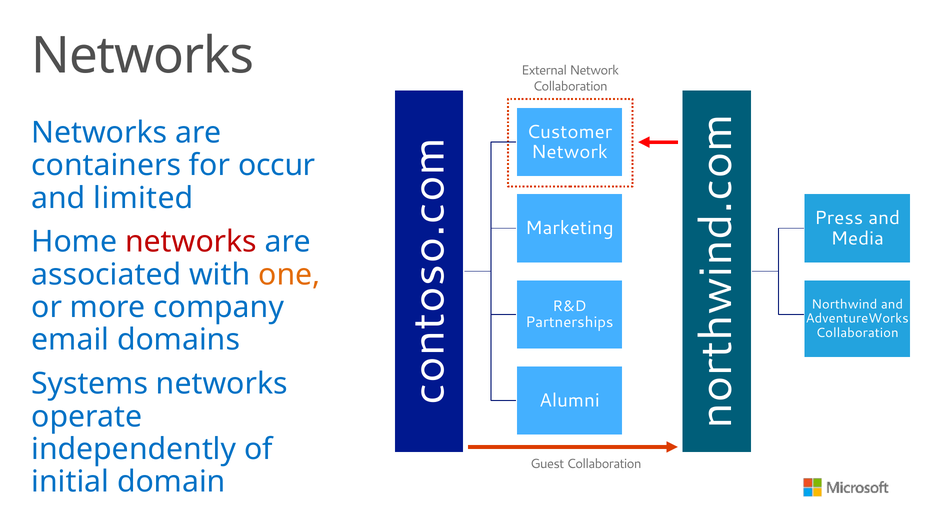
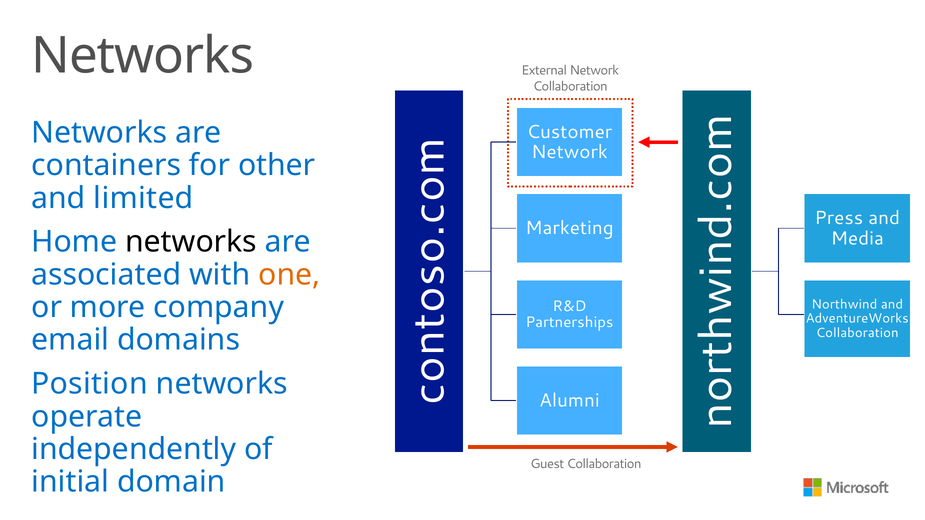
occur: occur -> other (277, 165)
networks colour: red -> black (191, 242)
Systems: Systems -> Position (89, 384)
